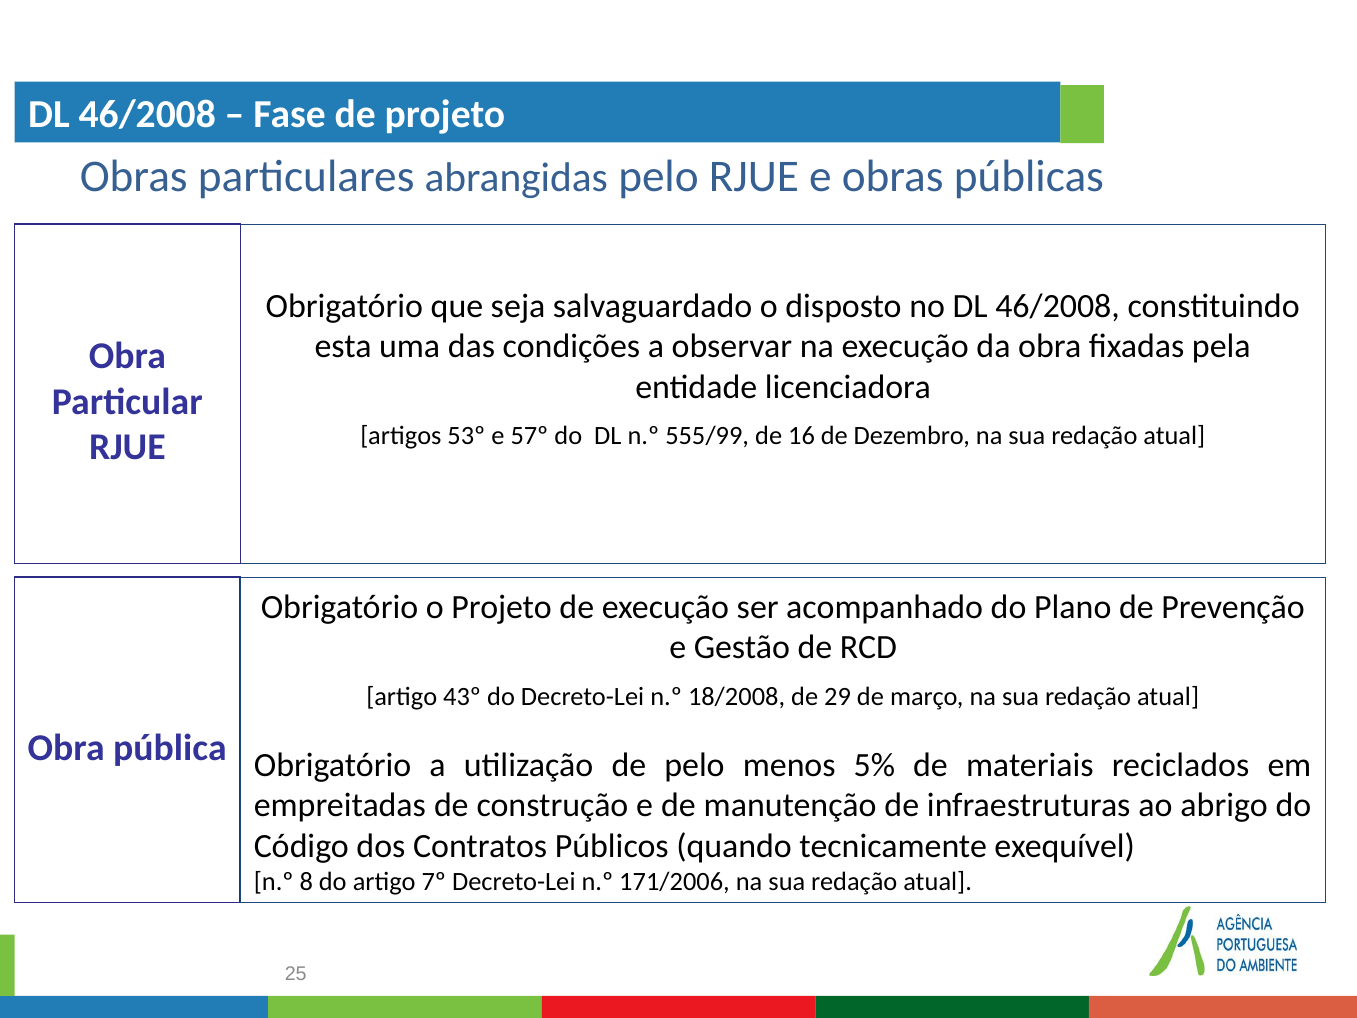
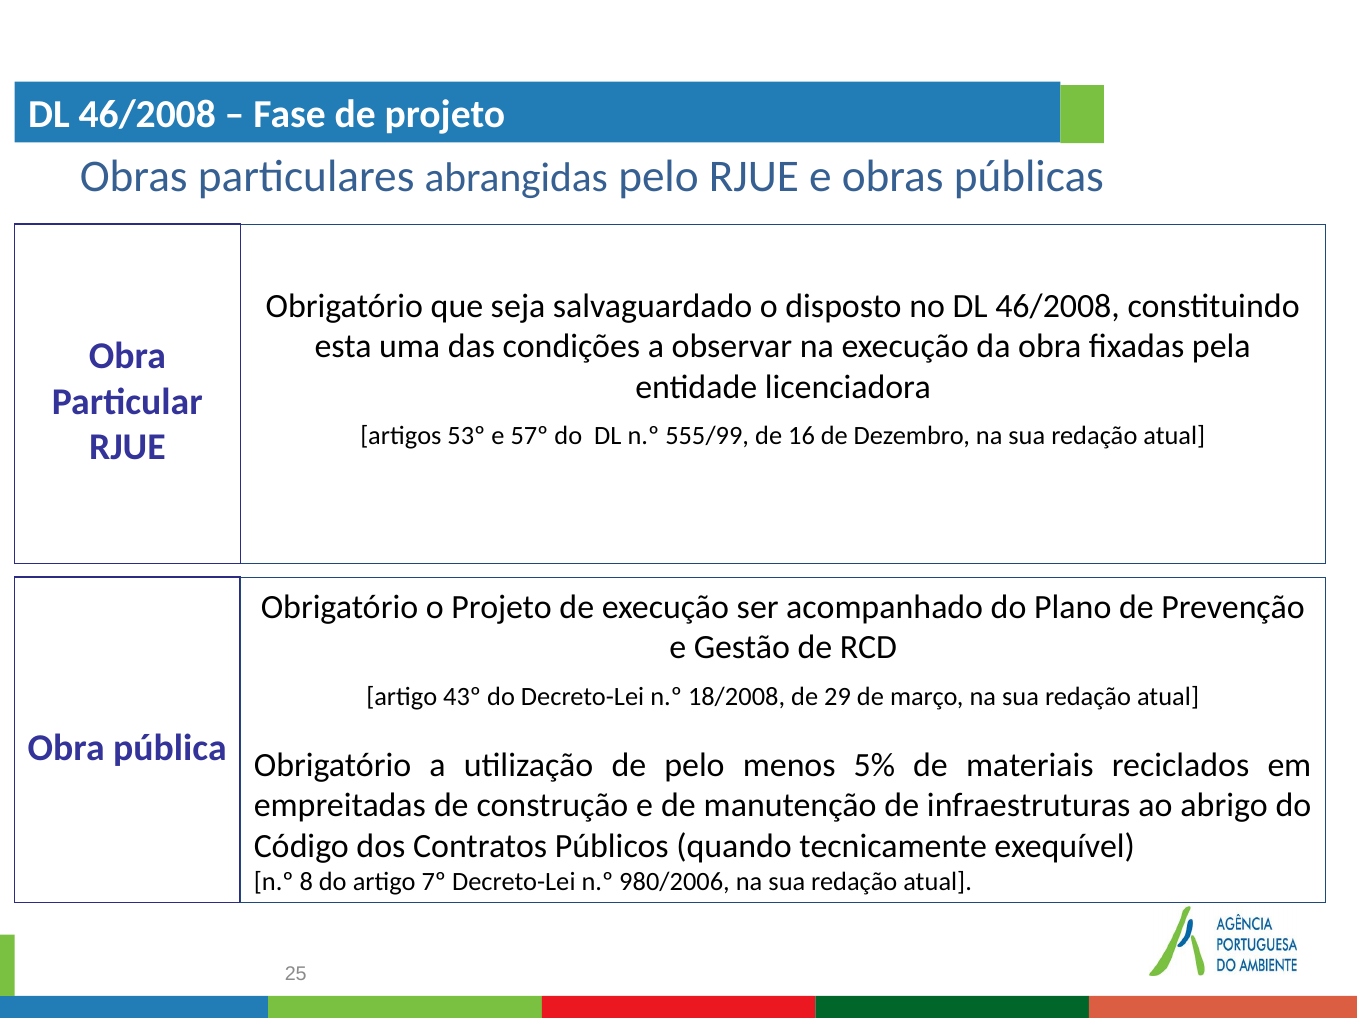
171/2006: 171/2006 -> 980/2006 (674, 882)
